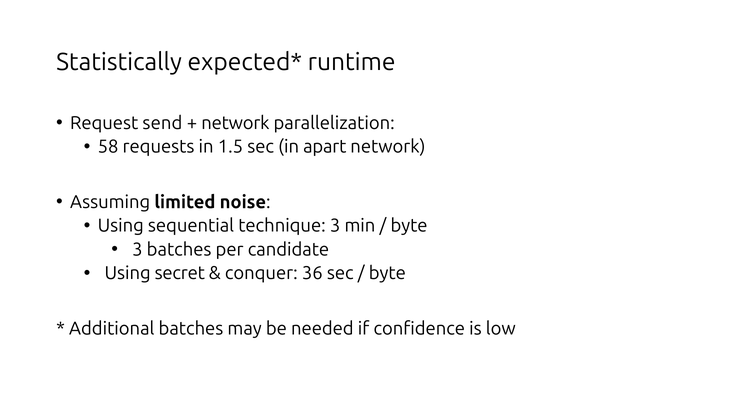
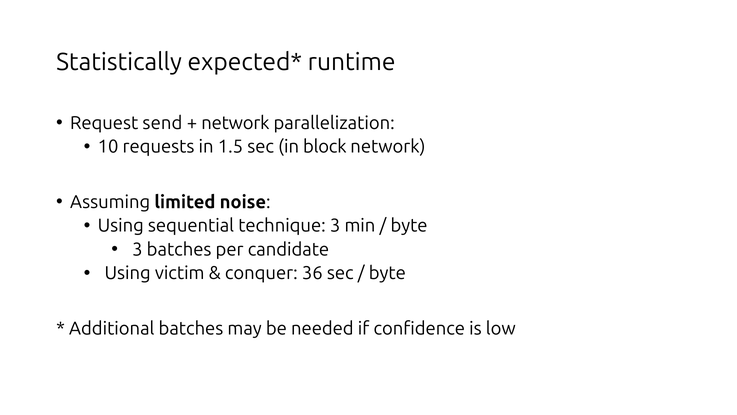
58: 58 -> 10 (108, 147)
apart: apart -> block (325, 147)
secret: secret -> victim (180, 273)
